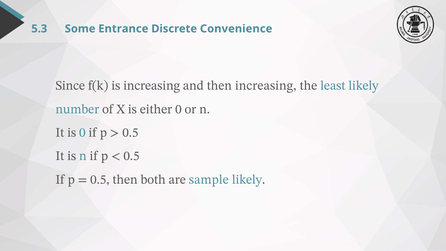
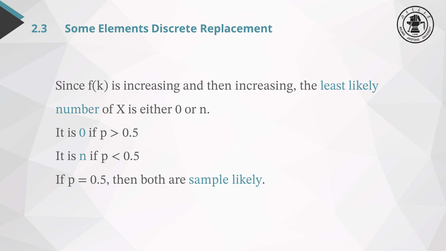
5.3: 5.3 -> 2.3 (39, 29)
Entrance: Entrance -> Elements (123, 29)
Convenience: Convenience -> Replacement (236, 29)
